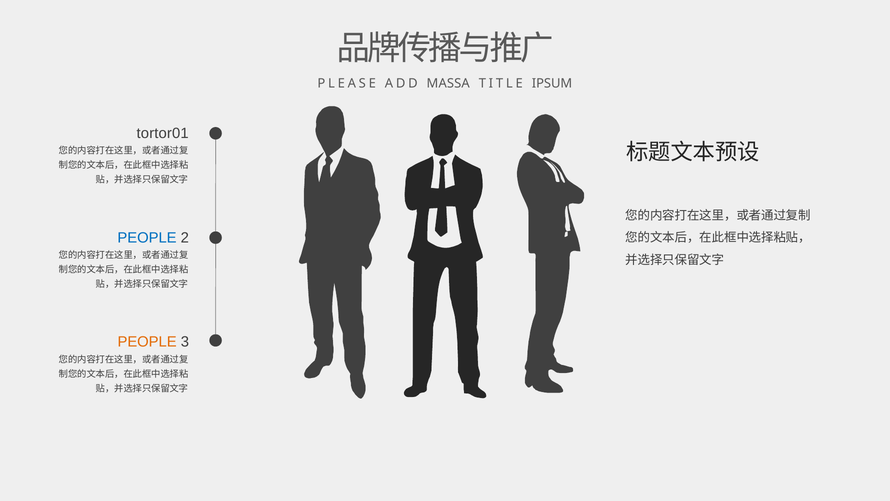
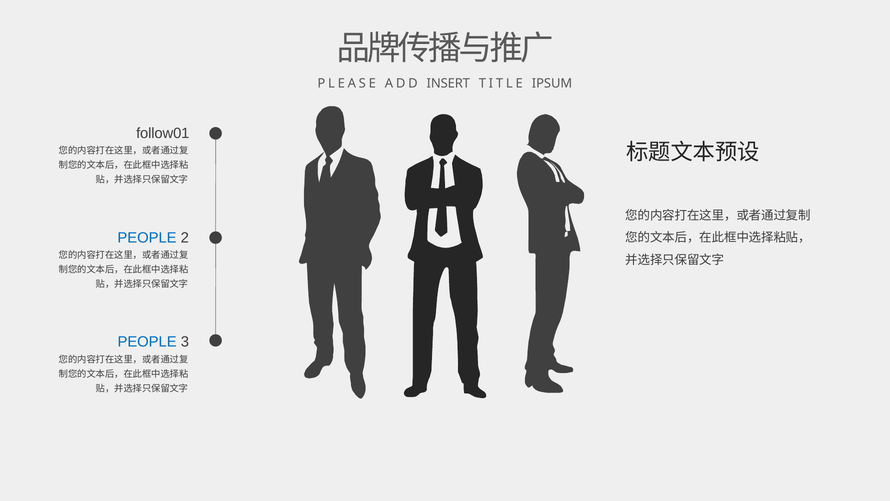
MASSA: MASSA -> INSERT (448, 84)
tortor01: tortor01 -> follow01 (163, 133)
PEOPLE colour: orange -> blue (147, 342)
